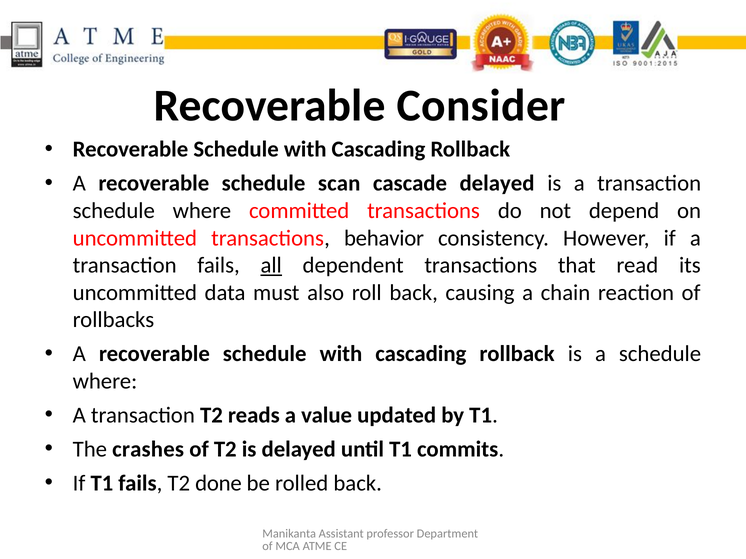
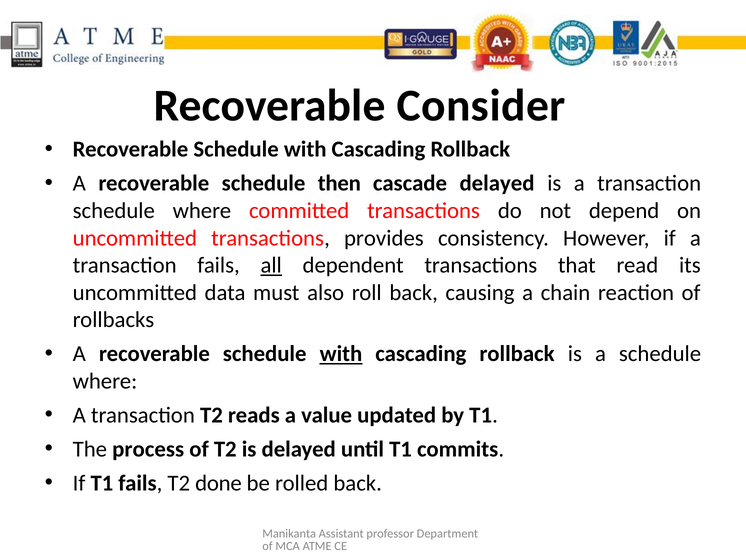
scan: scan -> then (339, 184)
behavior: behavior -> provides (384, 238)
with underline: none -> present (341, 354)
crashes: crashes -> process (148, 450)
